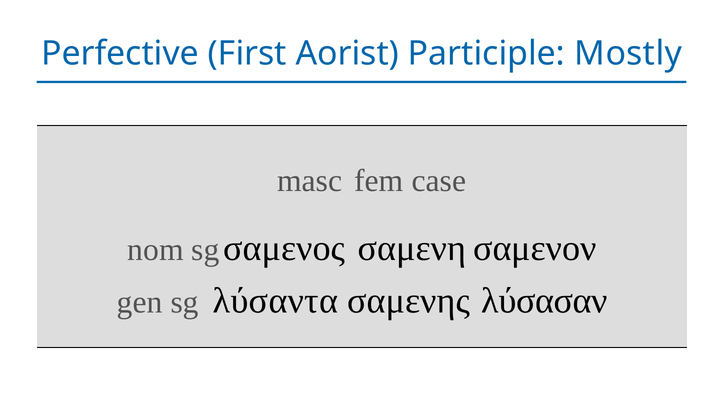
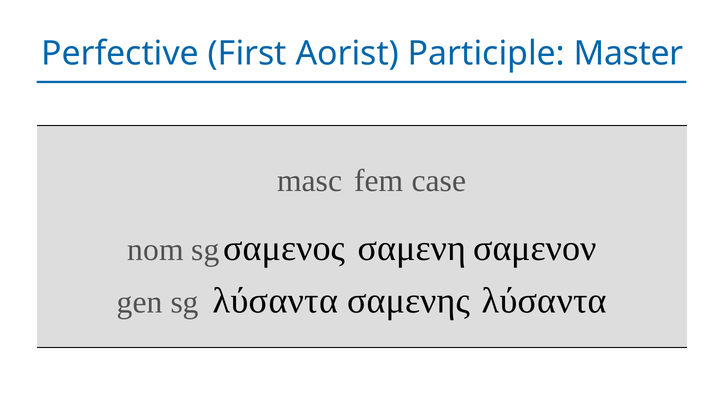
Mostly: Mostly -> Master (629, 54)
σαμενης λύσασαν: λύσασαν -> λύσαντα (544, 300)
